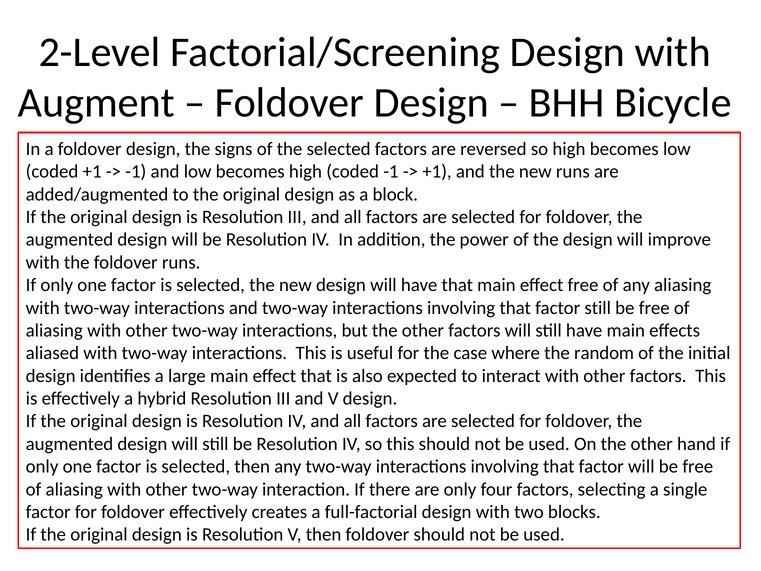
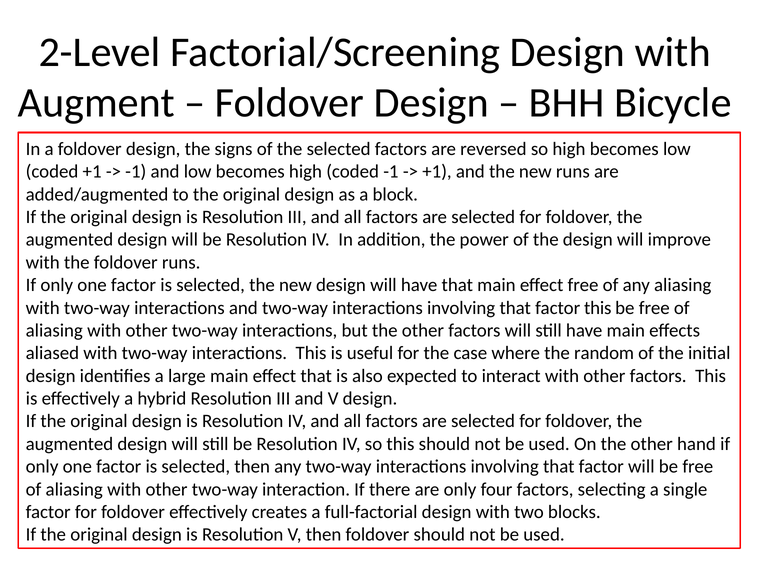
factor still: still -> this (598, 308)
